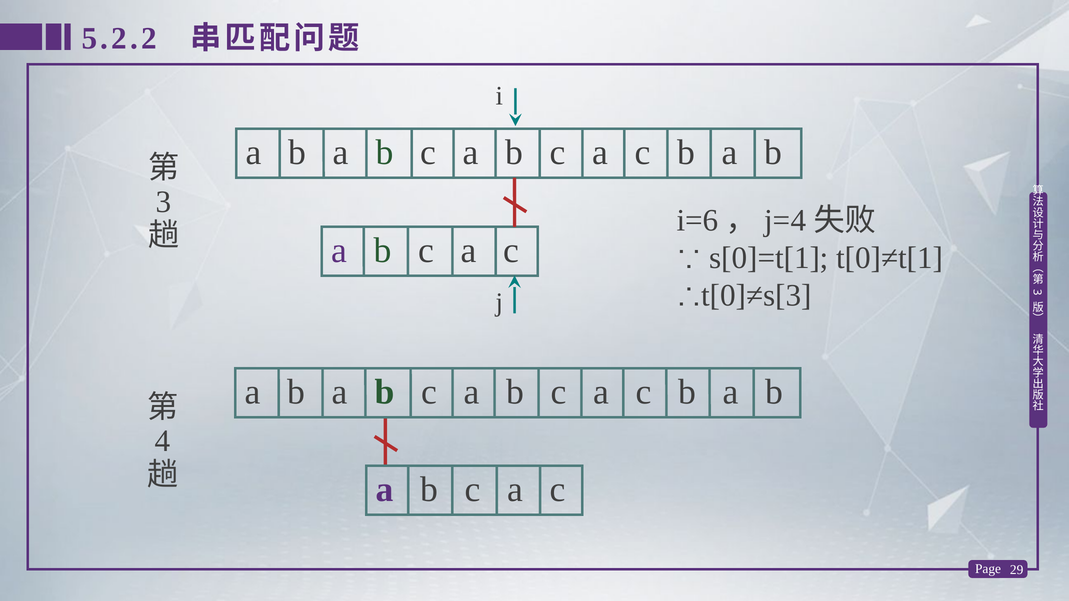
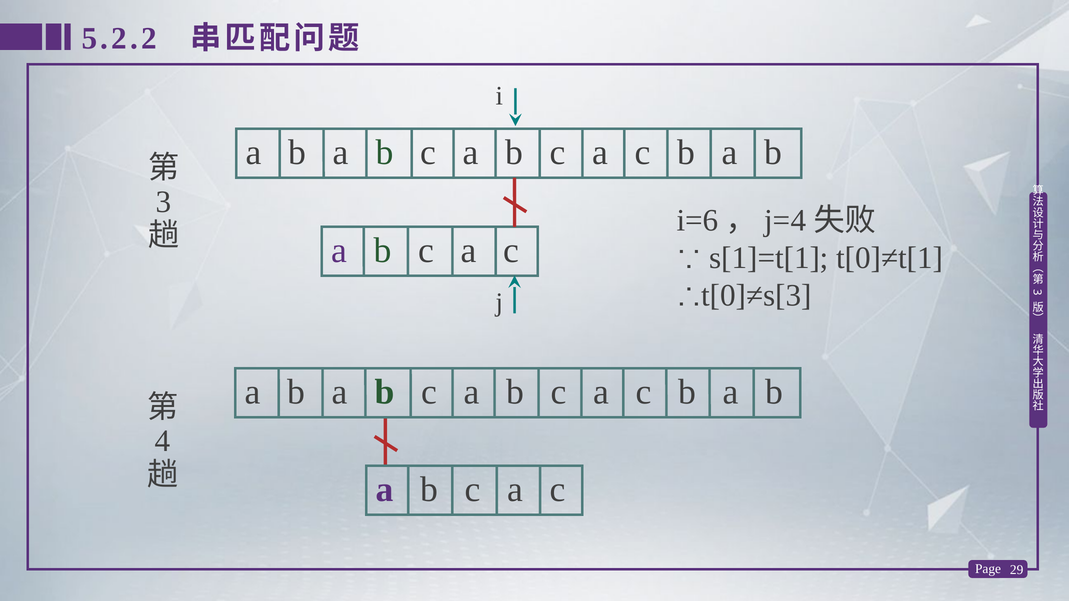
s[0]=t[1: s[0]=t[1 -> s[1]=t[1 (769, 258)
